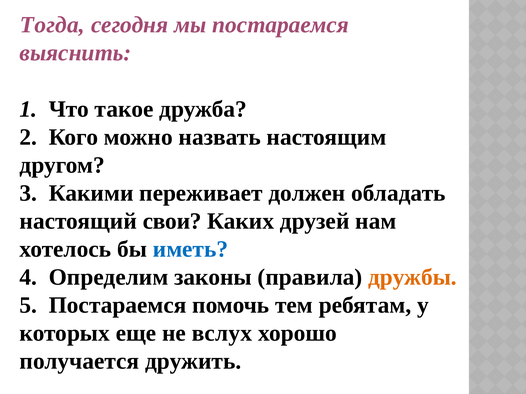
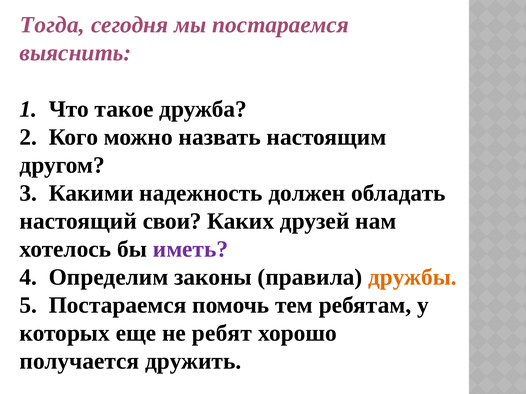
переживает: переживает -> надежность (201, 193)
иметь colour: blue -> purple (191, 249)
вслух: вслух -> ребят (222, 334)
